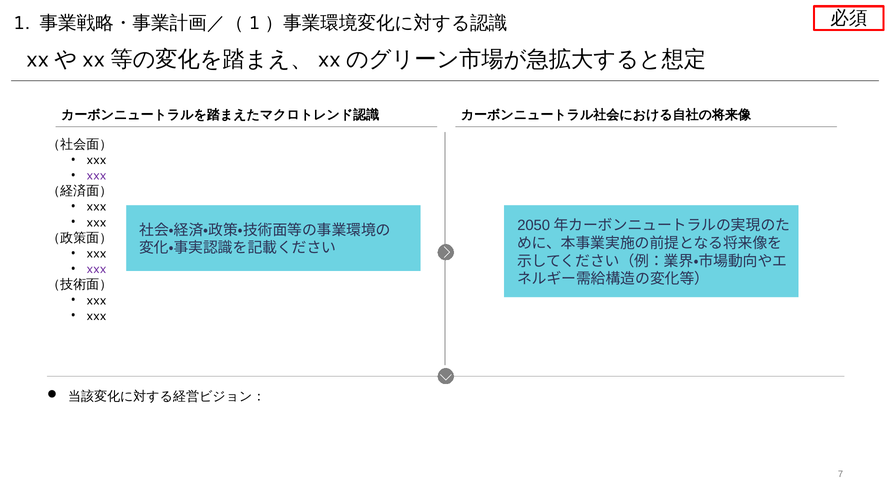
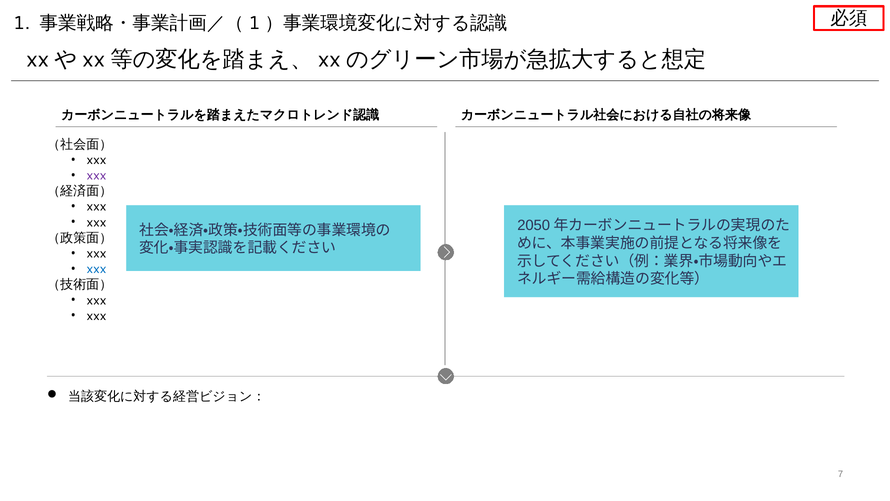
xxx colour: purple -> blue (97, 269)
